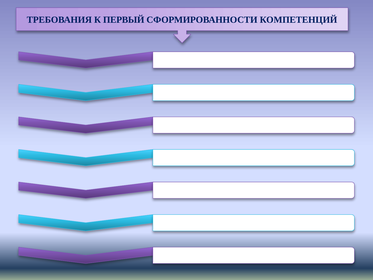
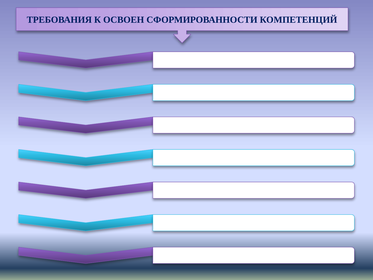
ПЕРВЫЙ: ПЕРВЫЙ -> ОСВОЕН (124, 20)
